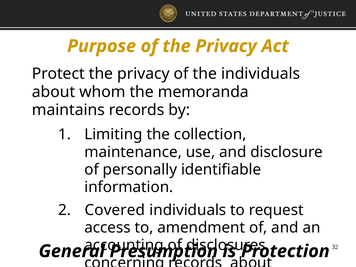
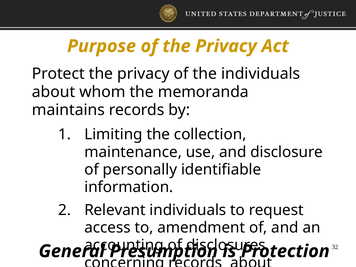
Covered: Covered -> Relevant (115, 210)
